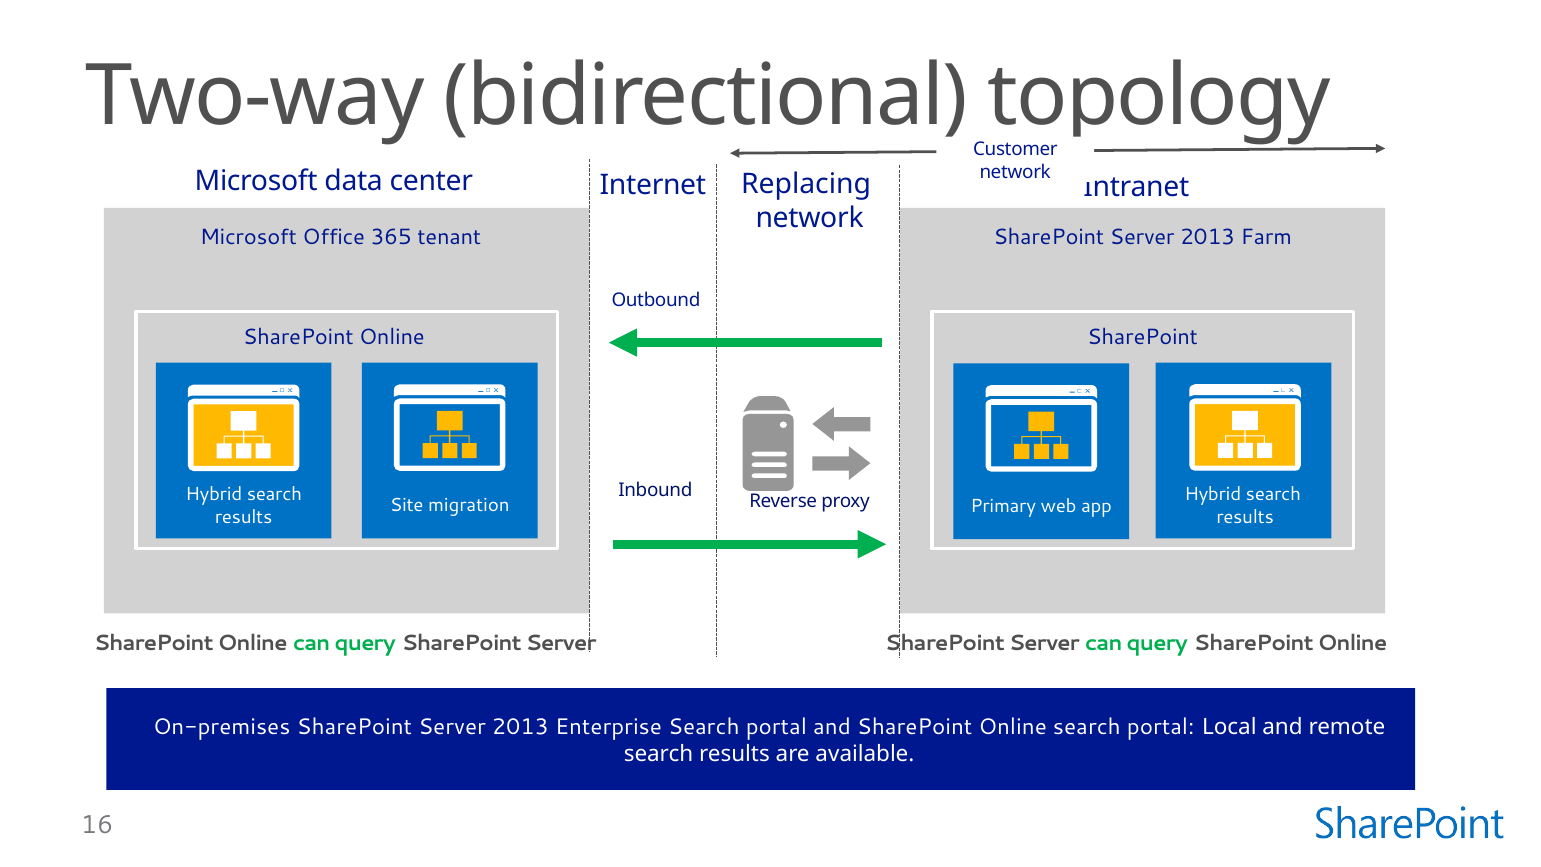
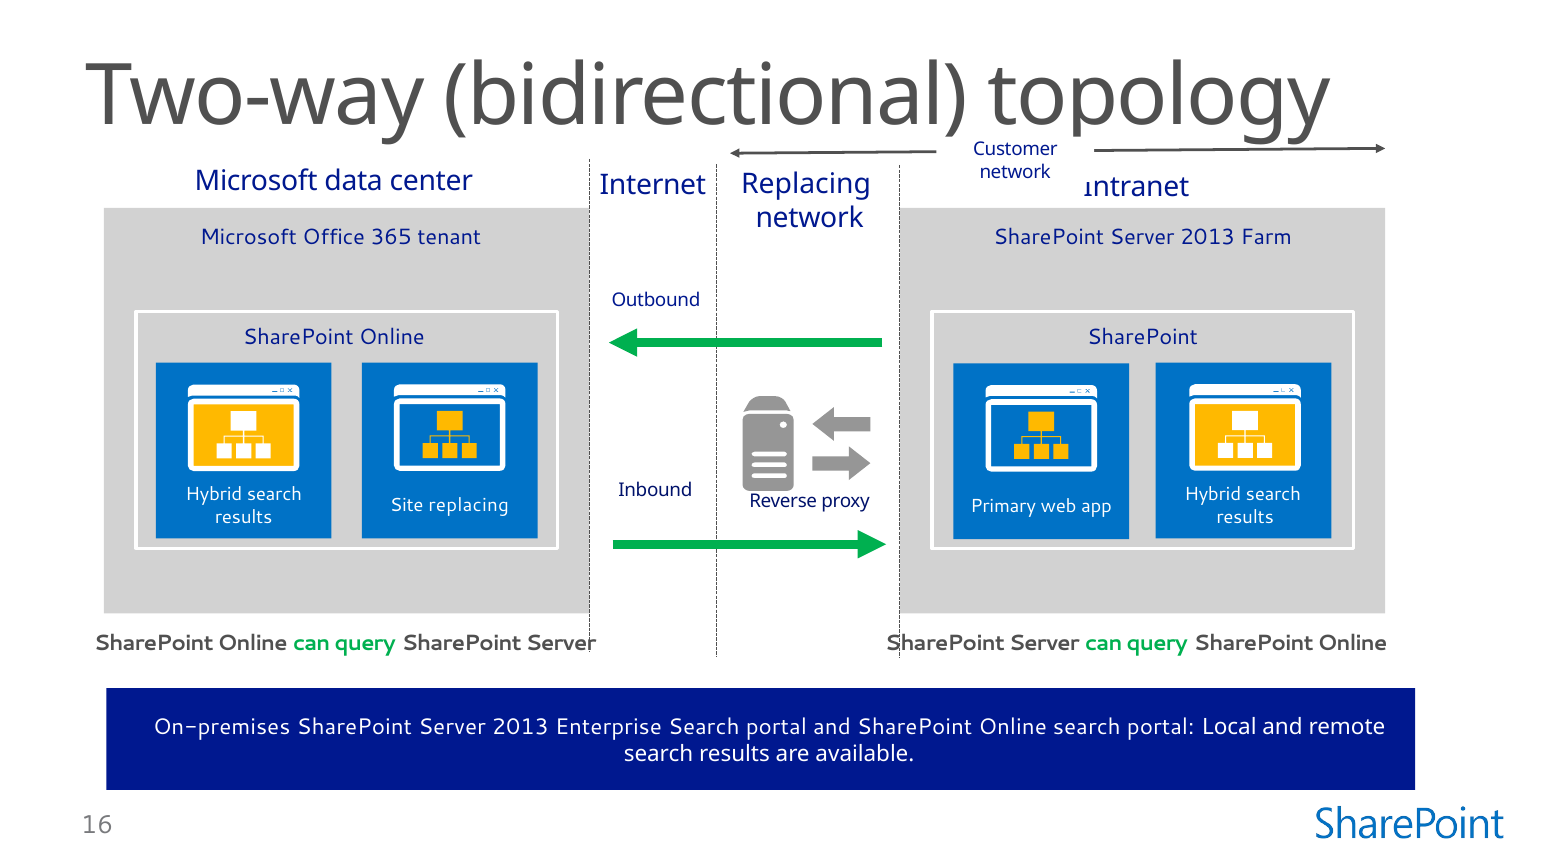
Site migration: migration -> replacing (469, 505)
